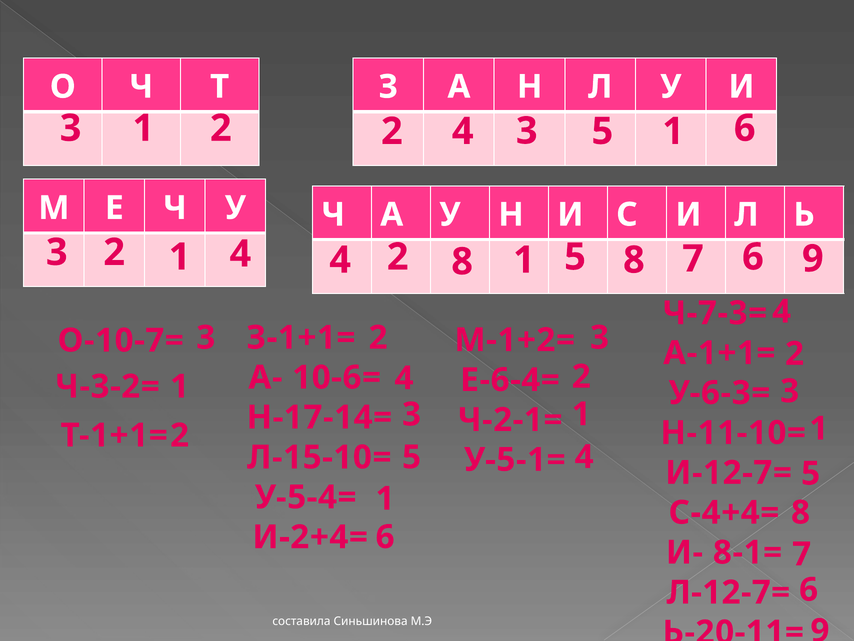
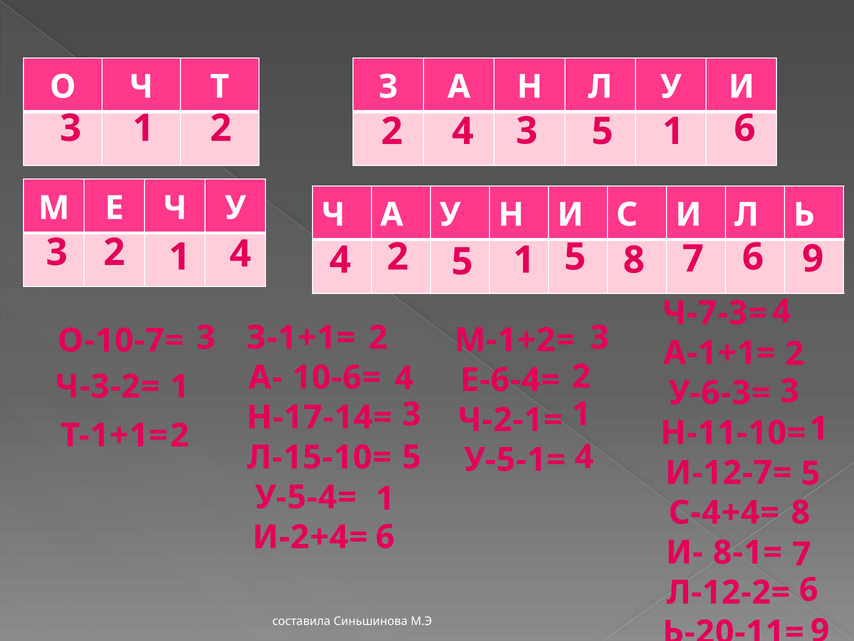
2 8: 8 -> 5 (462, 262)
Л-12-7=: Л-12-7= -> Л-12-2= (728, 592)
